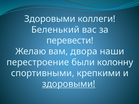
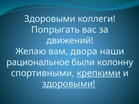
Беленький: Беленький -> Попрыгать (55, 30)
перевести: перевести -> движений (70, 41)
перестроение: перестроение -> рациональное (38, 62)
крепкими underline: none -> present (99, 73)
